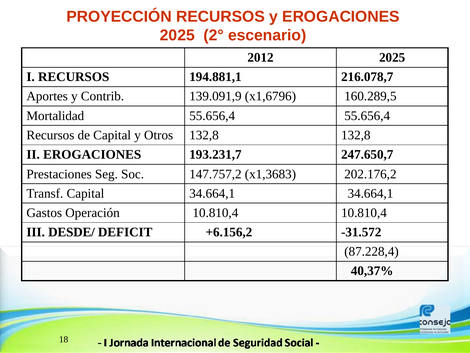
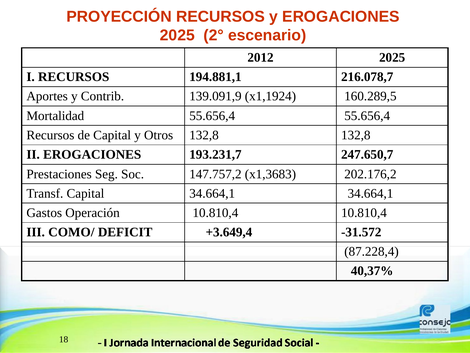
x1,6796: x1,6796 -> x1,1924 (270, 96)
DESDE/: DESDE/ -> COMO/ (71, 232)
+6.156,2: +6.156,2 -> +3.649,4 (229, 232)
